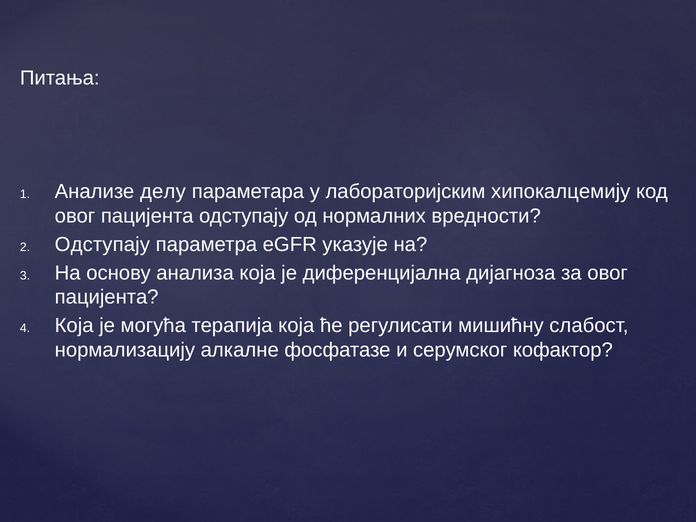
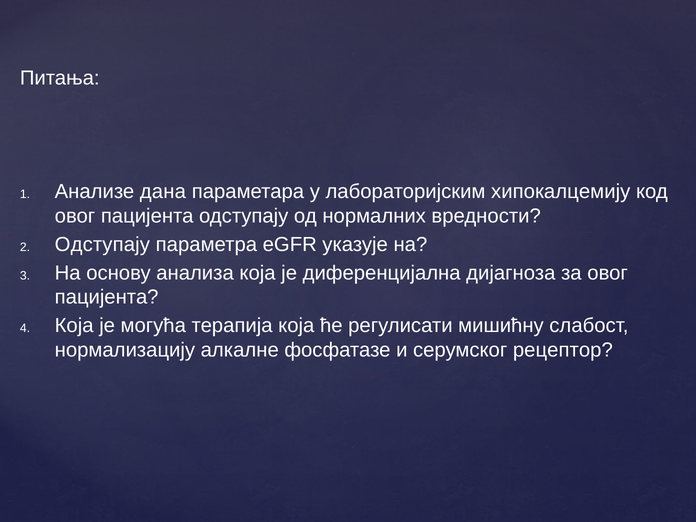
делу: делу -> дана (163, 192)
кофактор: кофактор -> рецептор (563, 350)
